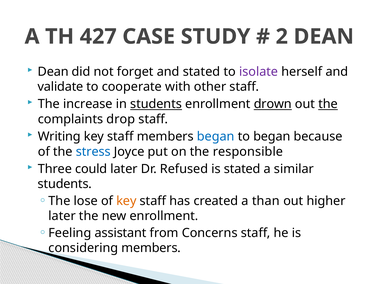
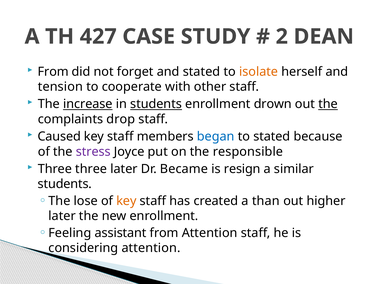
Dean: Dean -> From (53, 72)
isolate colour: purple -> orange (259, 72)
validate: validate -> tension (60, 87)
increase underline: none -> present (88, 104)
drown underline: present -> none (273, 104)
Writing: Writing -> Caused (59, 137)
to began: began -> stated (272, 137)
stress colour: blue -> purple (93, 152)
Three could: could -> three (91, 169)
Refused: Refused -> Became (184, 169)
is stated: stated -> resign (242, 169)
from Concerns: Concerns -> Attention (210, 233)
considering members: members -> attention (151, 248)
